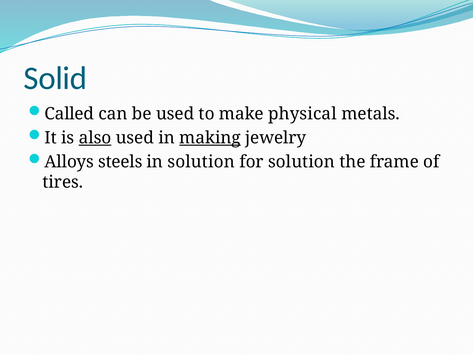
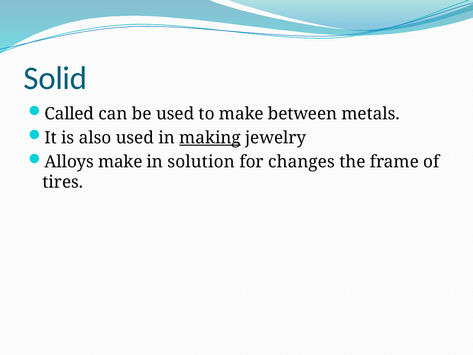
physical: physical -> between (303, 114)
also underline: present -> none (95, 138)
Alloys steels: steels -> make (120, 162)
for solution: solution -> changes (302, 162)
